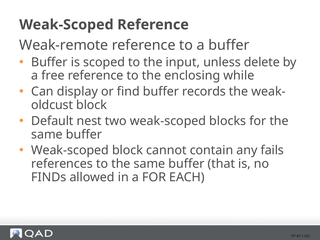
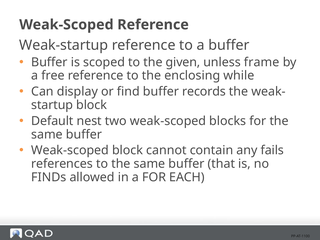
Weak-remote: Weak-remote -> Weak-startup (64, 45)
input: input -> given (183, 62)
delete: delete -> frame (262, 62)
oldcust: oldcust -> startup (52, 105)
